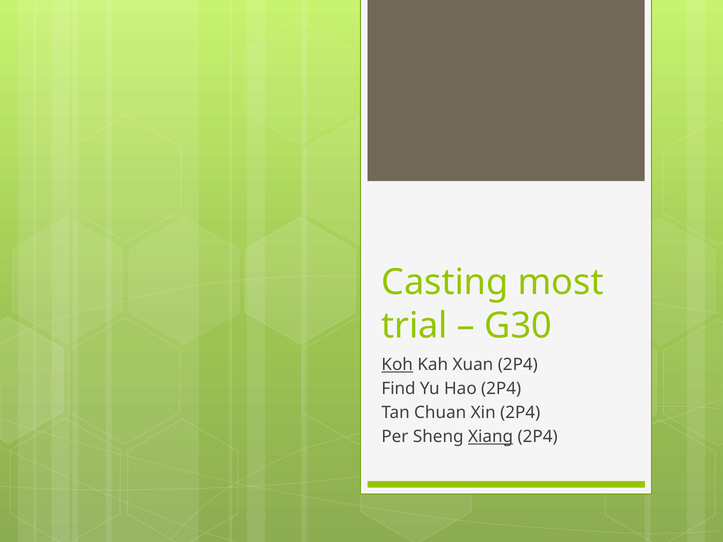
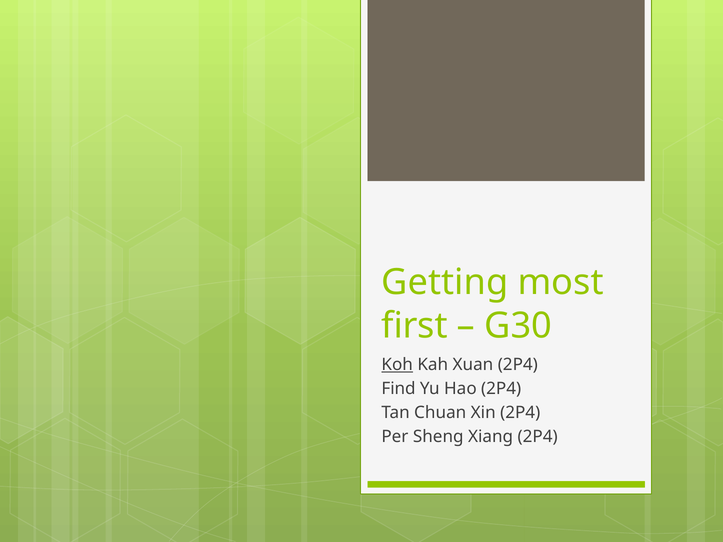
Casting: Casting -> Getting (445, 283)
trial: trial -> first (415, 326)
Xiang underline: present -> none (491, 437)
